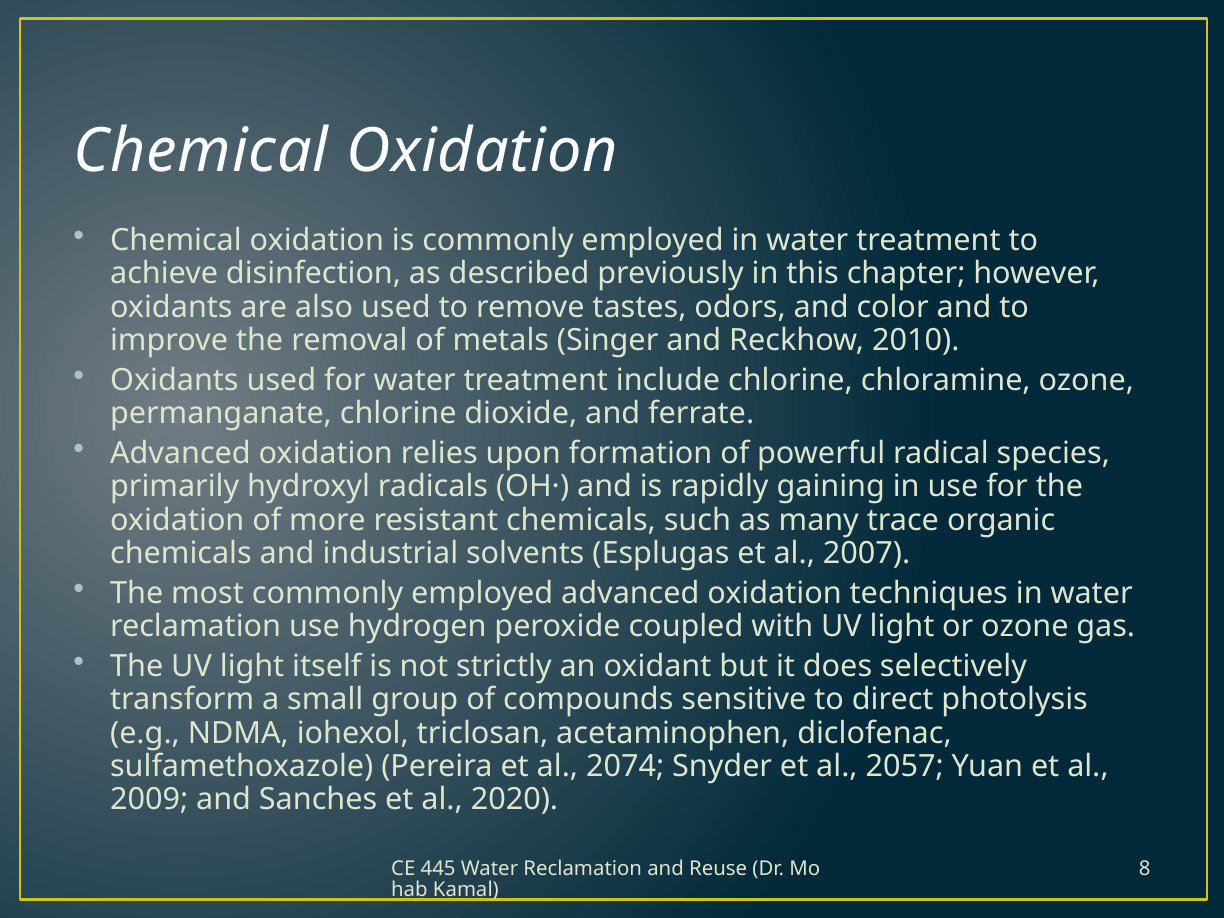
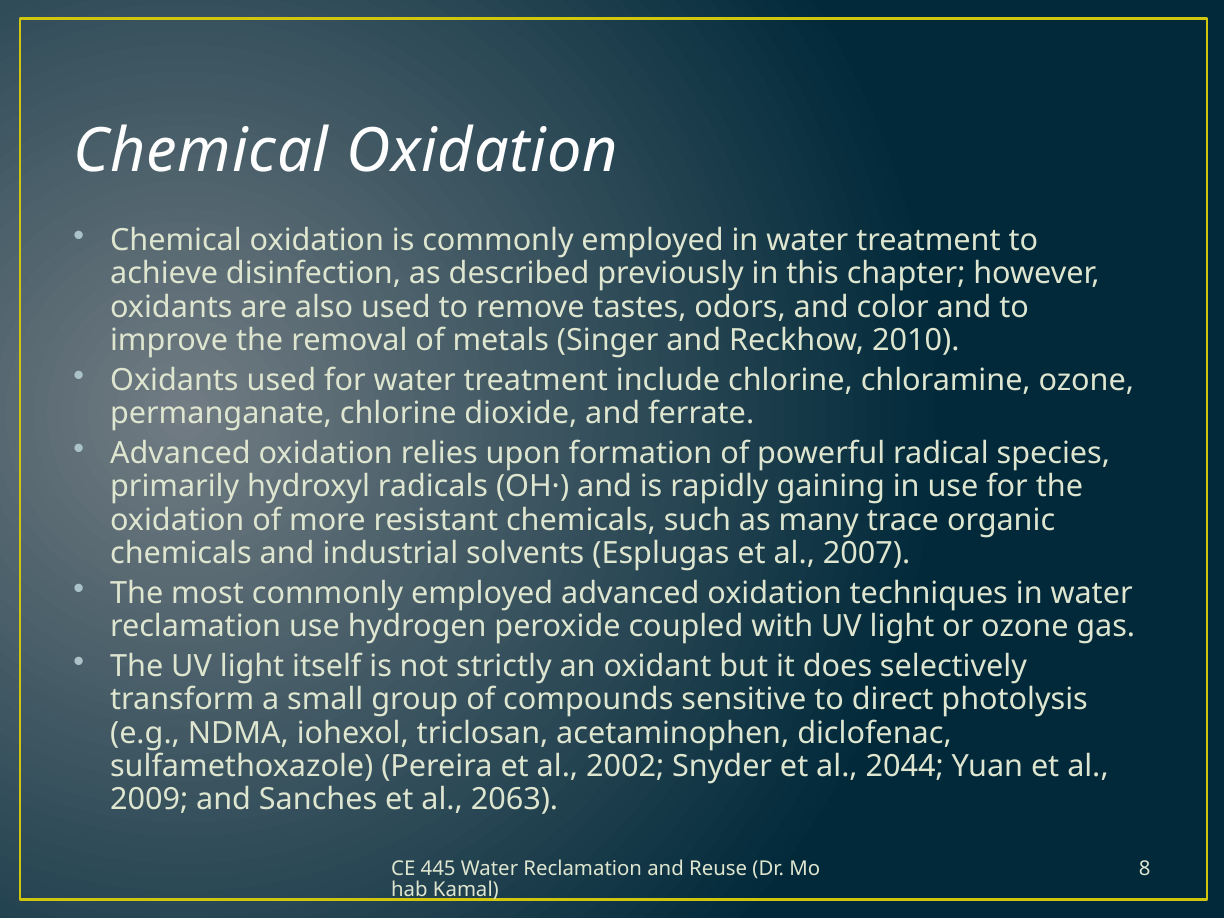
2074: 2074 -> 2002 (625, 766)
2057: 2057 -> 2044 (905, 766)
2020: 2020 -> 2063 (514, 799)
